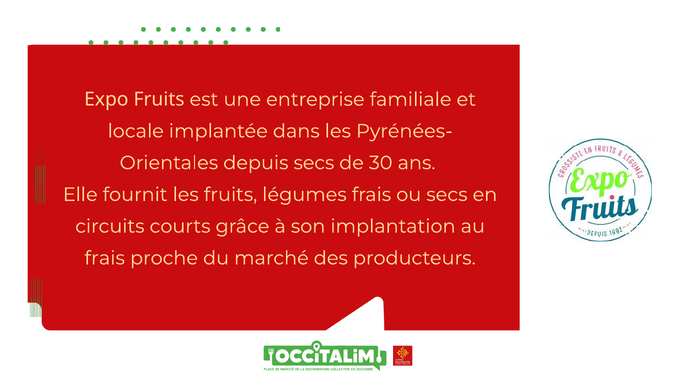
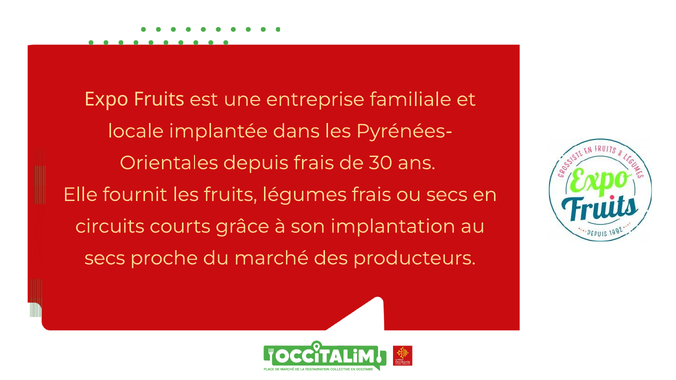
depuis secs: secs -> frais (314, 163)
frais: frais -> secs (105, 258)
